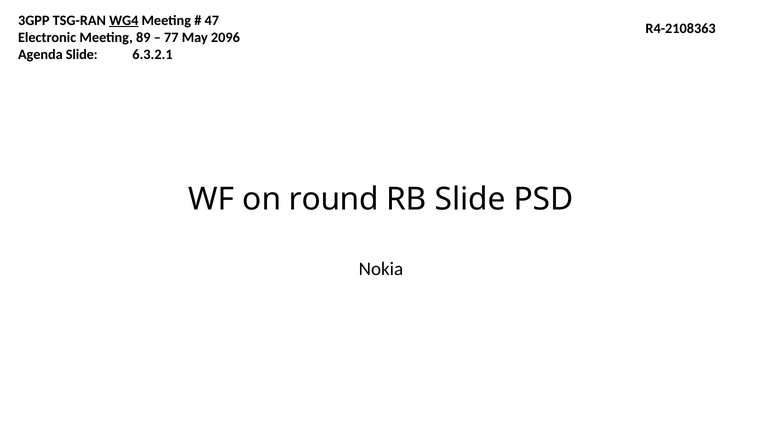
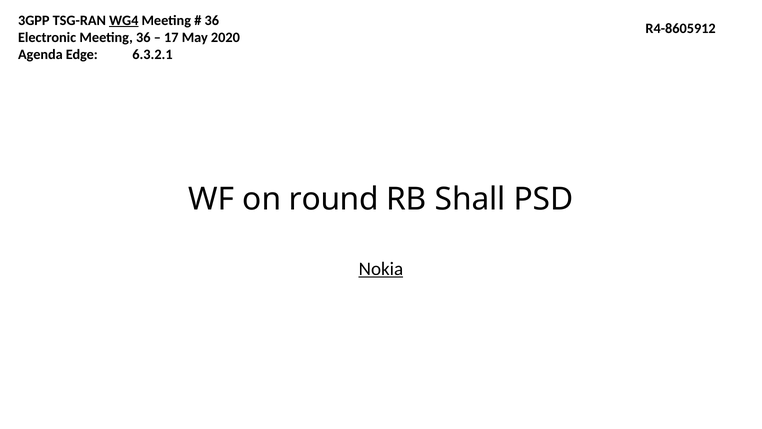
47: 47 -> 36 (212, 20)
R4-2108363: R4-2108363 -> R4-8605912 (681, 28)
Meeting 89: 89 -> 36 (143, 38)
77: 77 -> 17 (171, 38)
2096: 2096 -> 2020 (225, 38)
Agenda Slide: Slide -> Edge (82, 55)
RB Slide: Slide -> Shall (470, 199)
Nokia underline: none -> present (381, 268)
